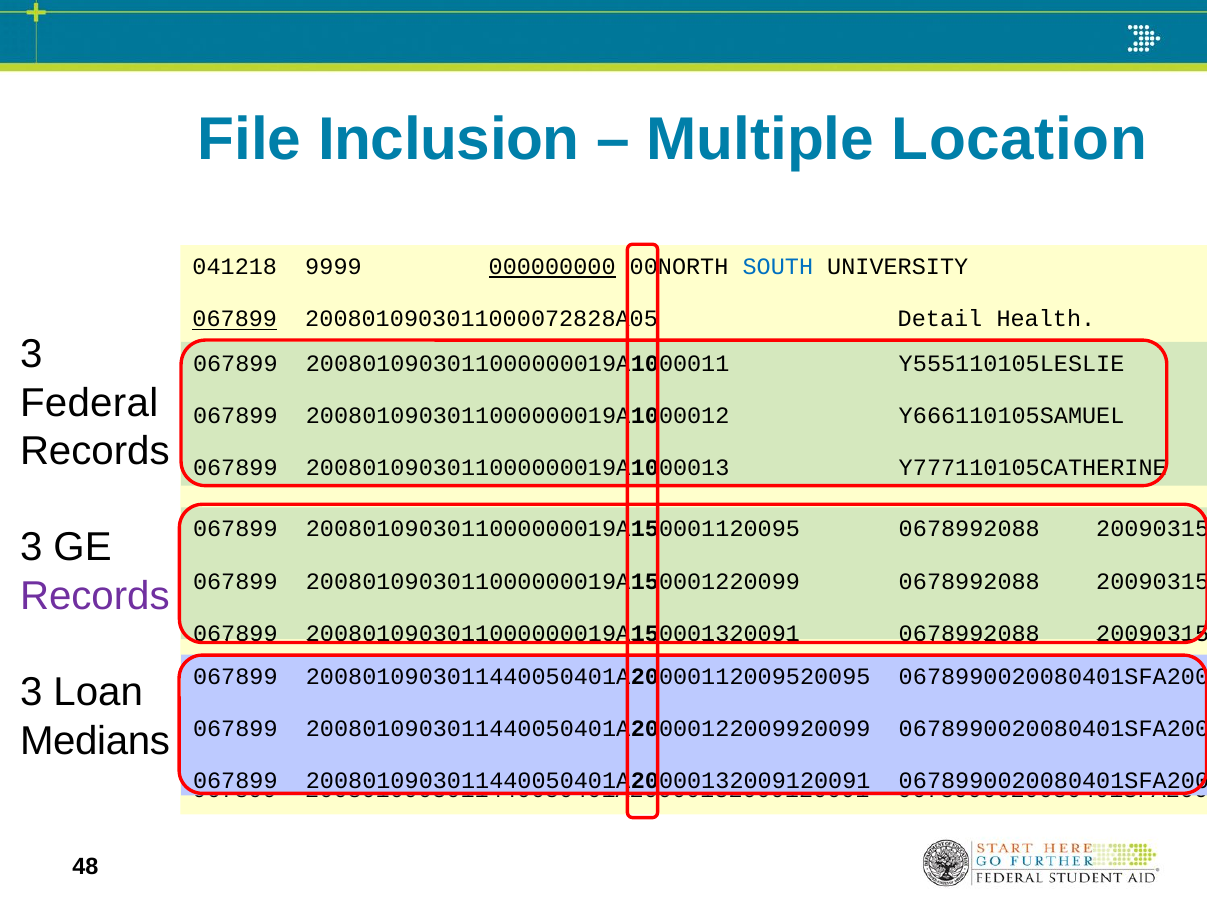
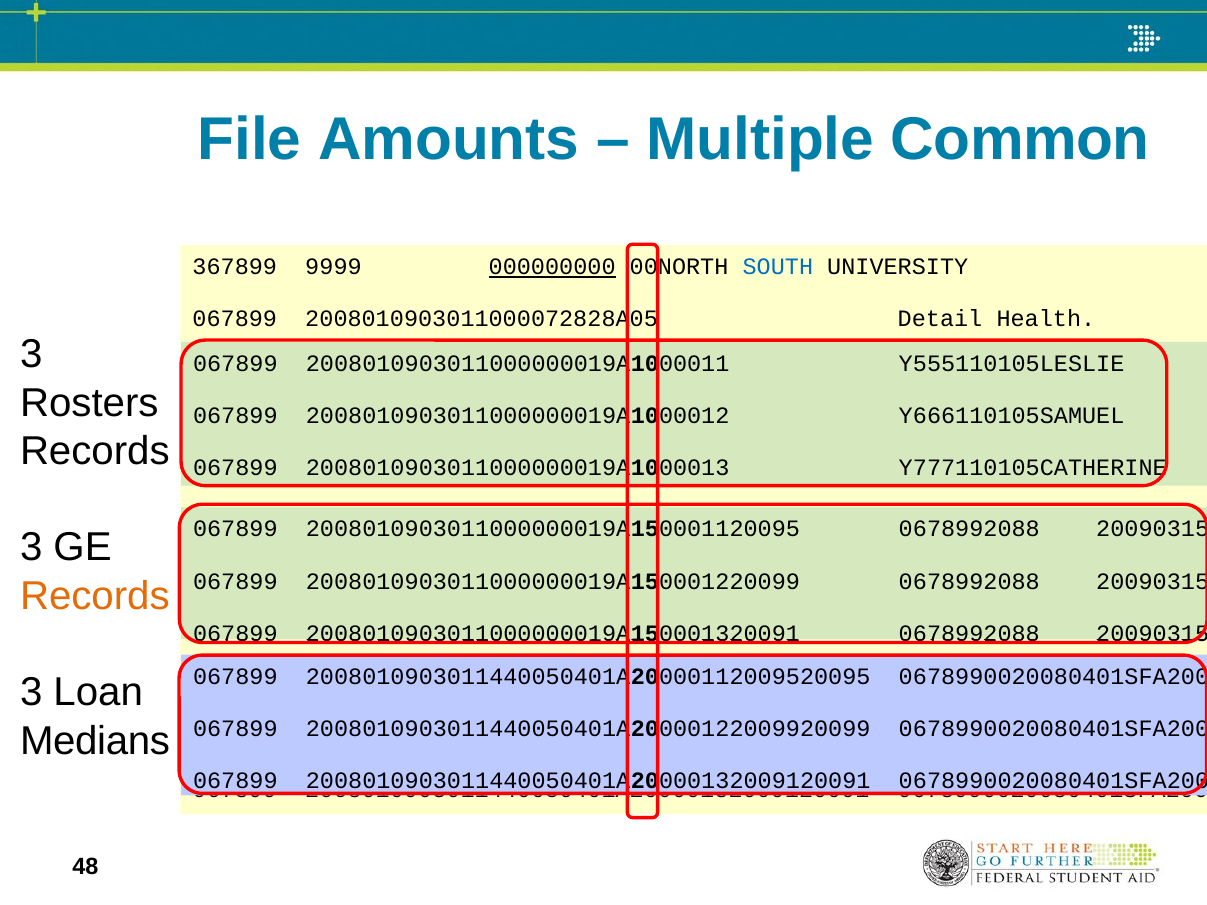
Inclusion: Inclusion -> Amounts (449, 140)
Location: Location -> Common (1020, 140)
041218: 041218 -> 367899 (235, 267)
067899 underline: present -> none (235, 319)
Federal: Federal -> Rosters (89, 403)
Records colour: purple -> orange (95, 596)
